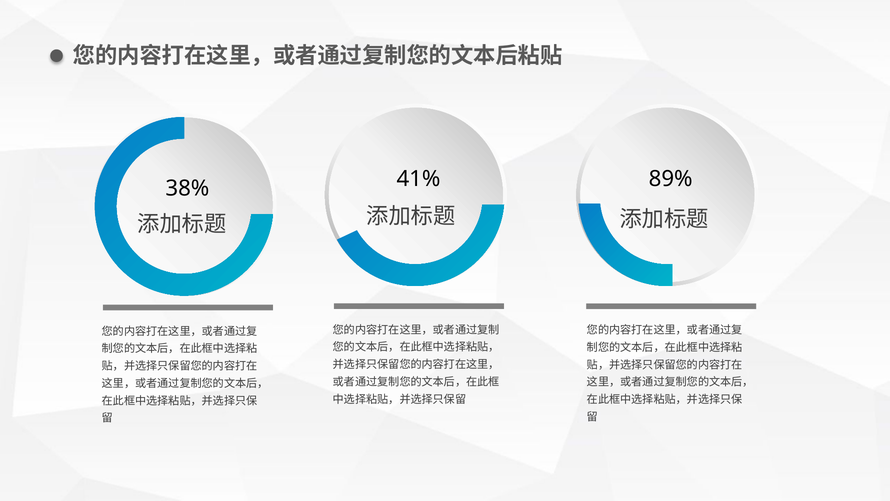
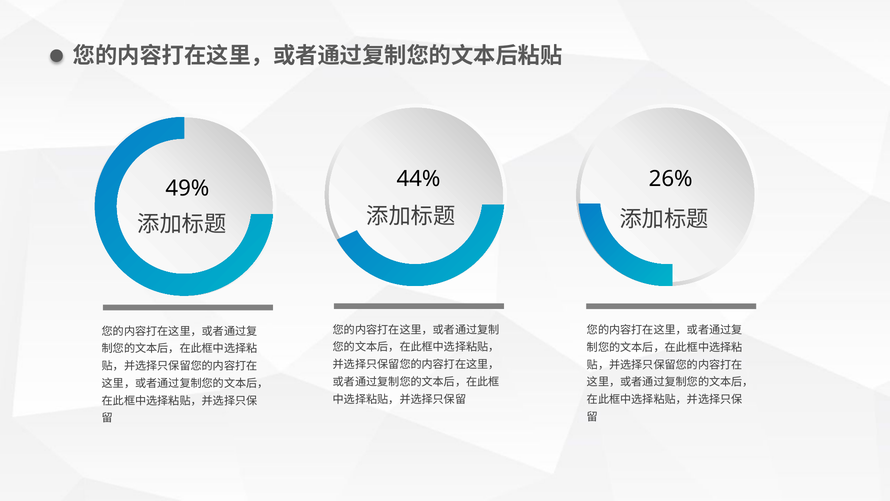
41%: 41% -> 44% (418, 179)
89%: 89% -> 26% (671, 179)
38%: 38% -> 49% (187, 188)
